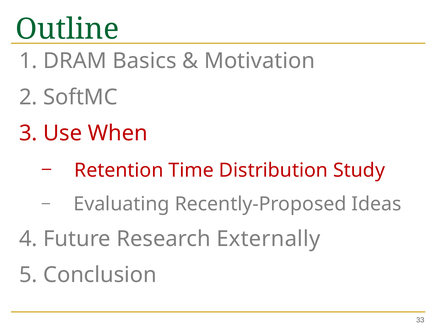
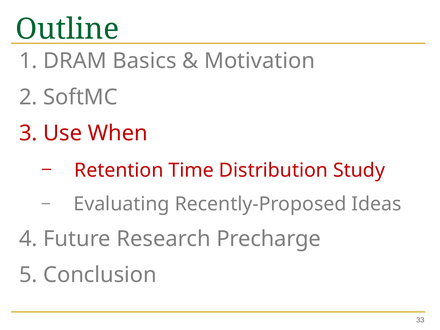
Externally: Externally -> Precharge (269, 239)
